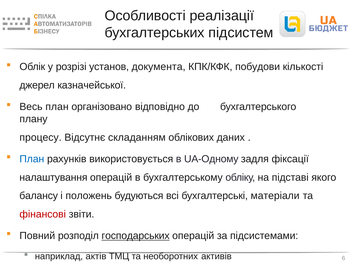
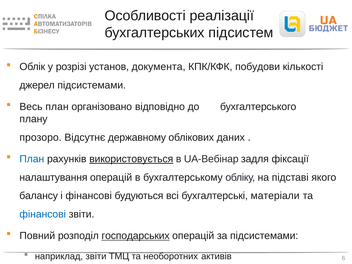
джерел казначейської: казначейської -> підсистемами (92, 85)
процесу: процесу -> прозоро (41, 137)
складанням: складанням -> державному (137, 137)
використовується underline: none -> present (131, 159)
UA-Одному: UA-Одному -> UA-Вебінар (211, 159)
і положень: положень -> фінансові (89, 196)
фінансові colour: red -> blue (43, 214)
наприклад актів: актів -> звіти (96, 256)
